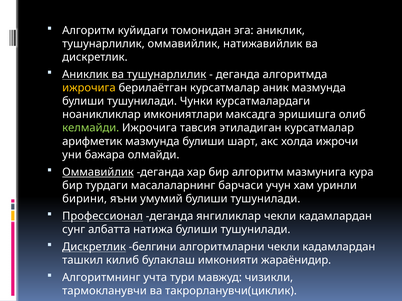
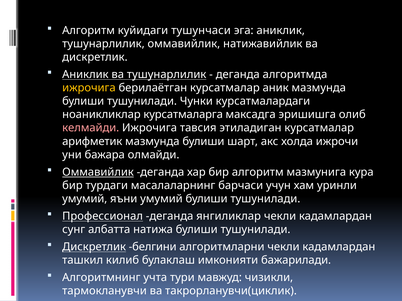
томонидан: томонидан -> тушунчаси (201, 30)
имкониятлари: имкониятлари -> курсатмаларга (183, 115)
келмайди colour: light green -> pink (91, 128)
бирини: бирини -> умумий (85, 199)
жараёнидир: жараёнидир -> бажарилади (296, 261)
